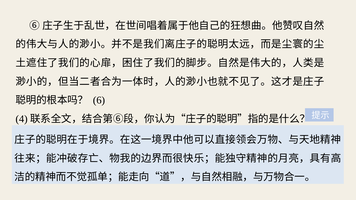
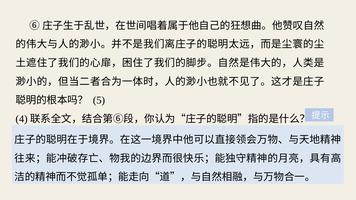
6: 6 -> 5 (99, 100)
